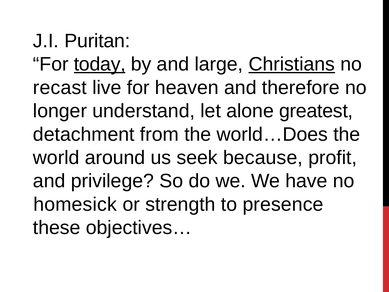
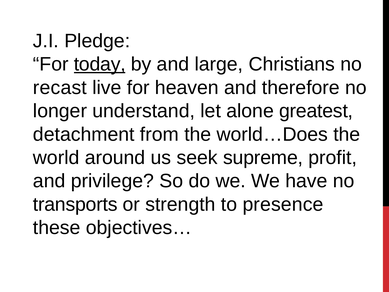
Puritan: Puritan -> Pledge (97, 41)
Christians underline: present -> none (292, 64)
because: because -> supreme (263, 158)
homesick: homesick -> transports (75, 204)
